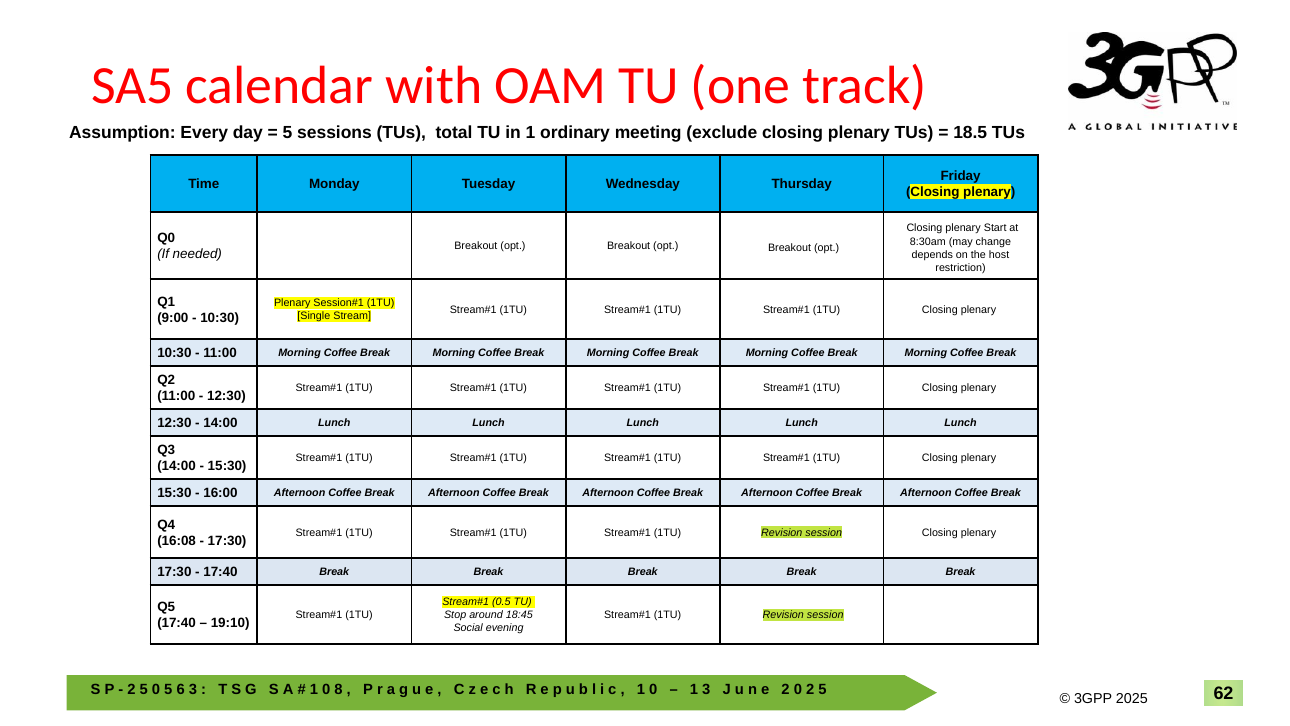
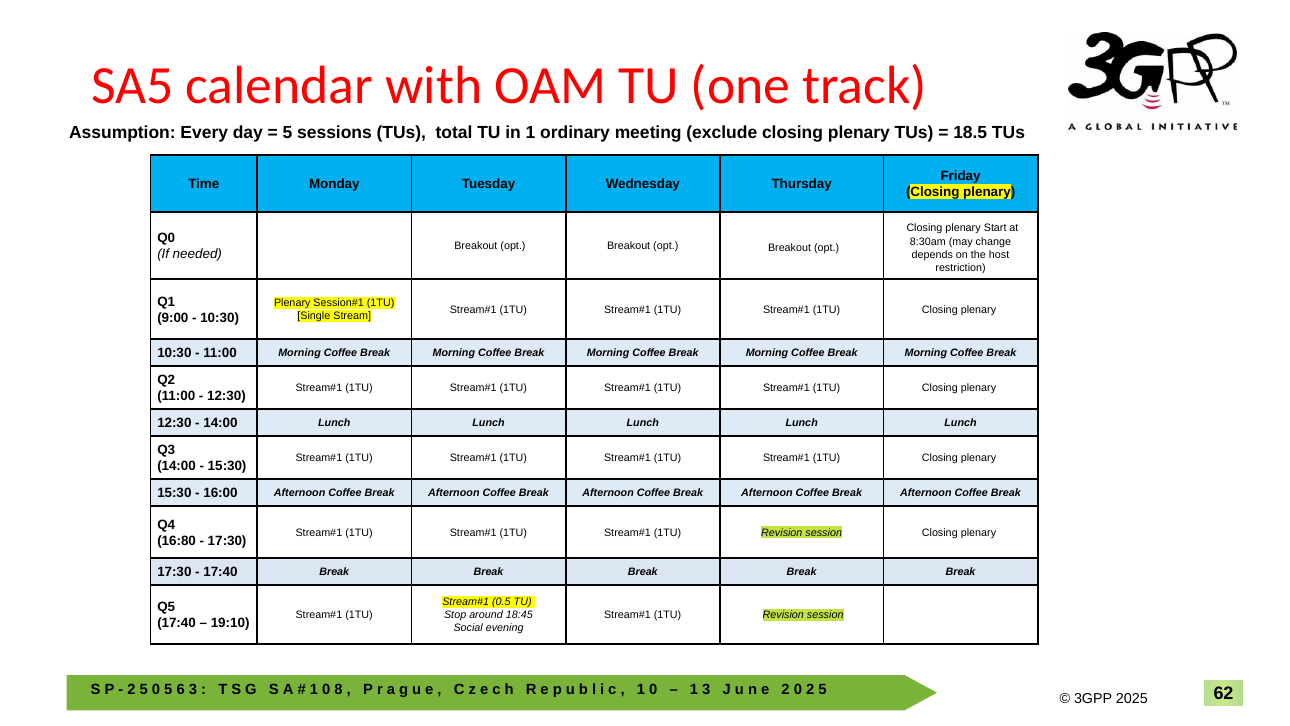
16:08: 16:08 -> 16:80 (177, 540)
